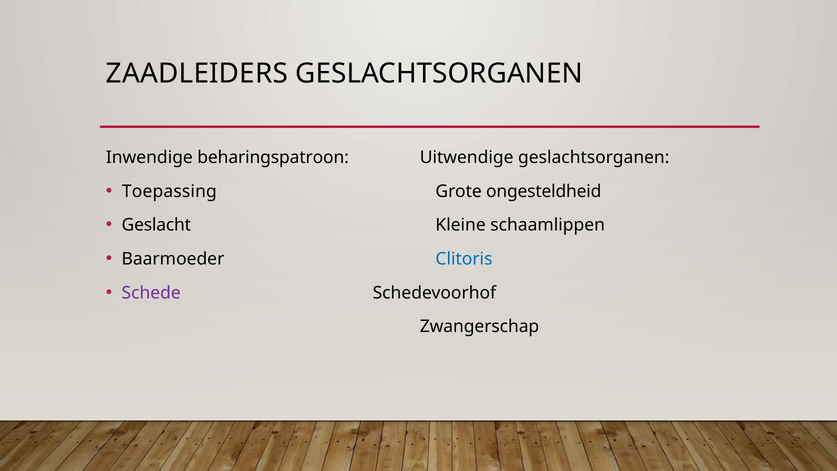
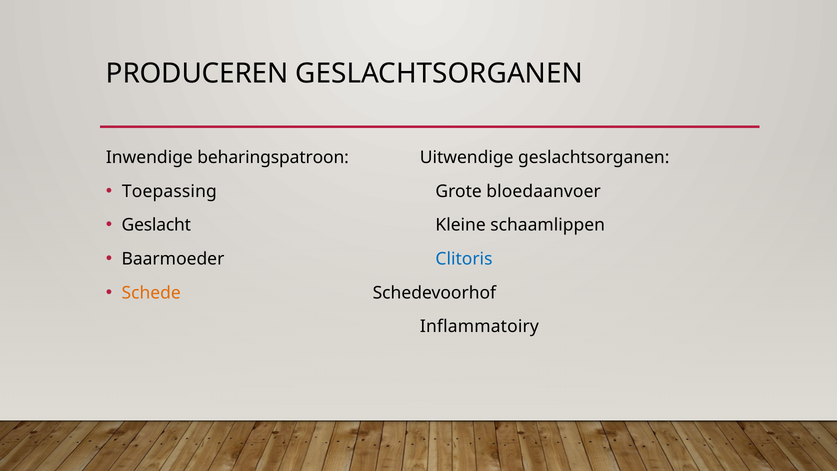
ZAADLEIDERS: ZAADLEIDERS -> PRODUCEREN (197, 73)
ongesteldheid: ongesteldheid -> bloedaanvoer (544, 191)
Schede colour: purple -> orange (151, 293)
Zwangerschap: Zwangerschap -> Inflammatoiry (479, 327)
